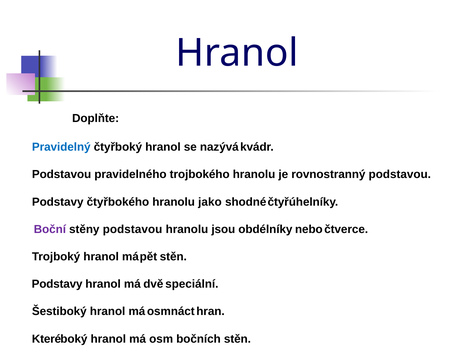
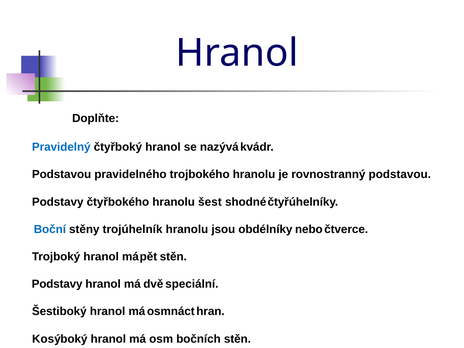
jako: jako -> šest (210, 202)
Boční colour: purple -> blue (50, 229)
stěny podstavou: podstavou -> trojúhelník (133, 229)
Které: Které -> Kosý (46, 339)
